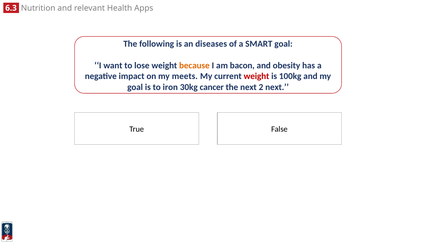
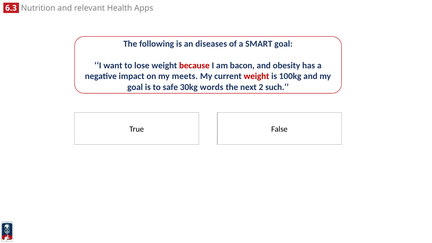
because colour: orange -> red (194, 65)
iron: iron -> safe (170, 87)
cancer: cancer -> words (212, 87)
2 next: next -> such (277, 87)
